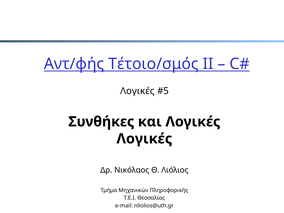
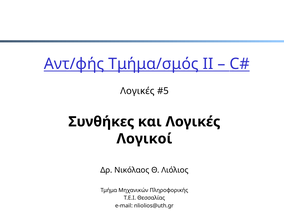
Τέτοιο/σμός: Τέτοιο/σμός -> Τμήμα/σμός (153, 64)
Λογικές: Λογικές -> Λογικοί (144, 139)
